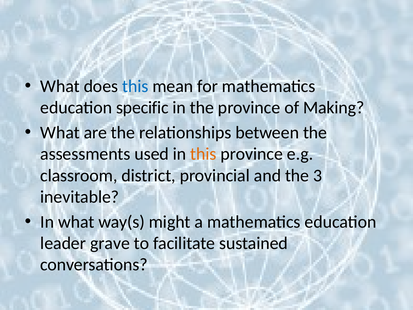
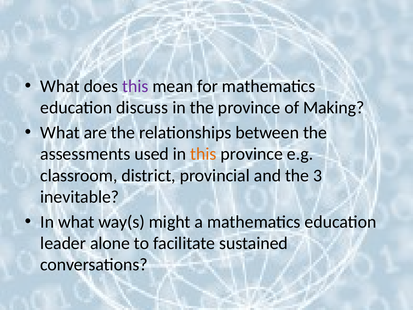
this colour: blue -> purple (135, 86)
specific: specific -> discuss (142, 108)
grave: grave -> alone (110, 243)
